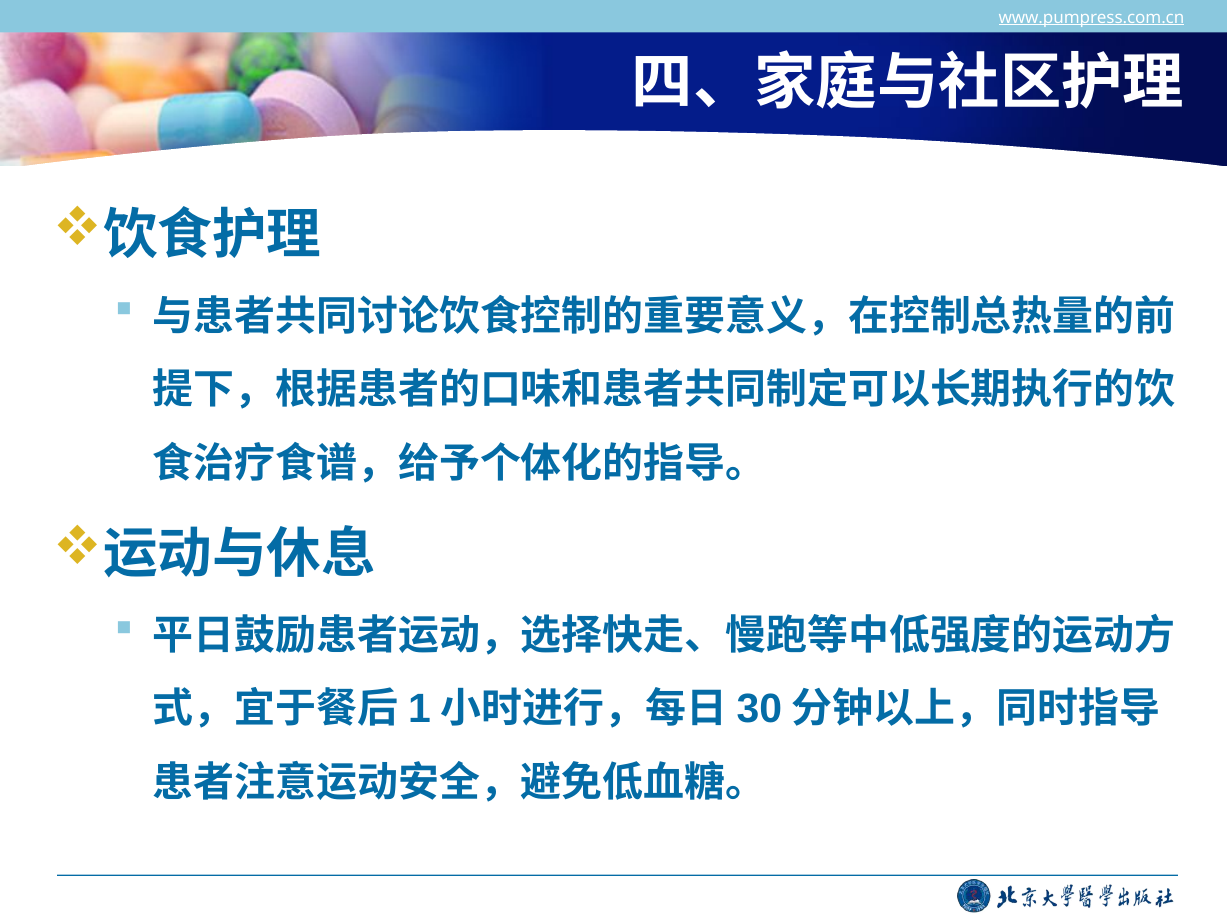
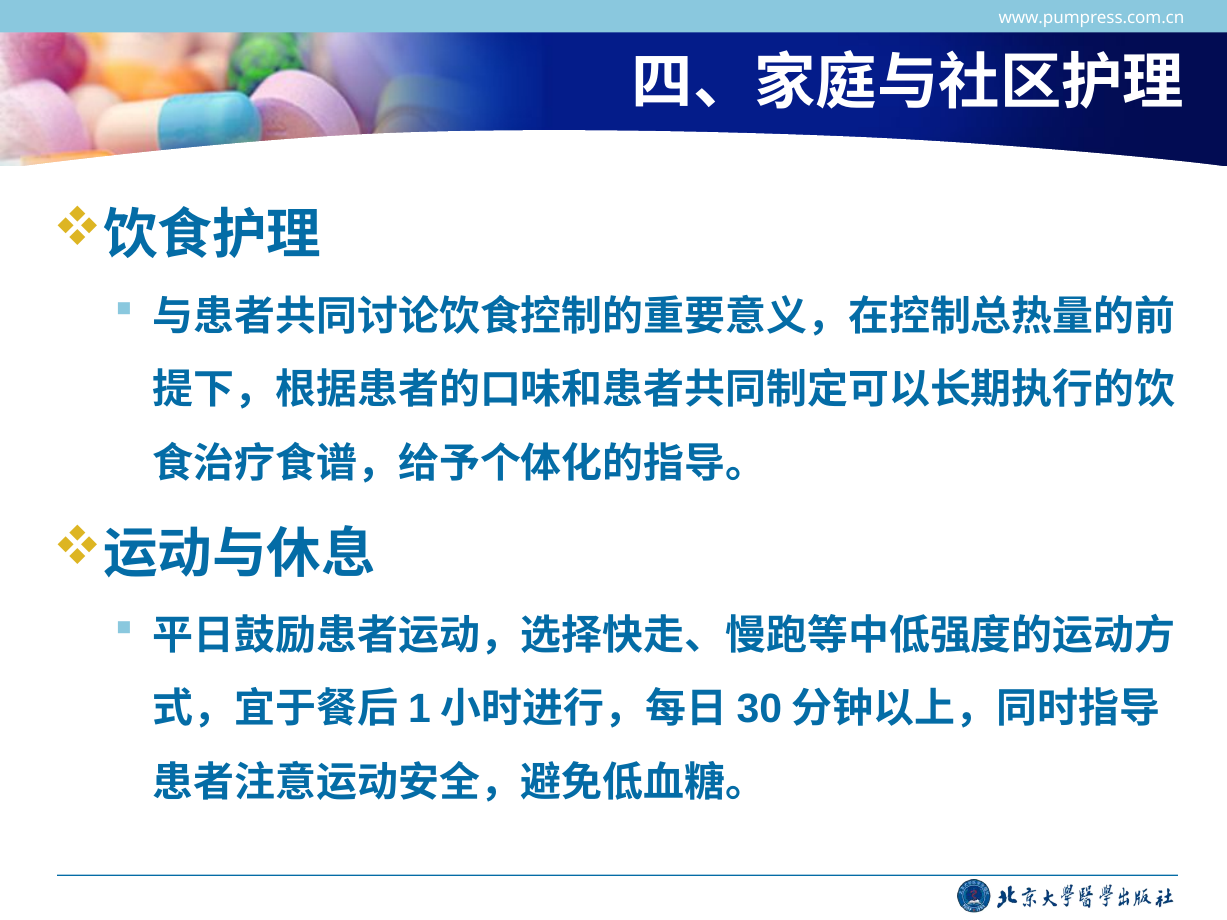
www.pumpress.com.cn underline: present -> none (1091, 18)
